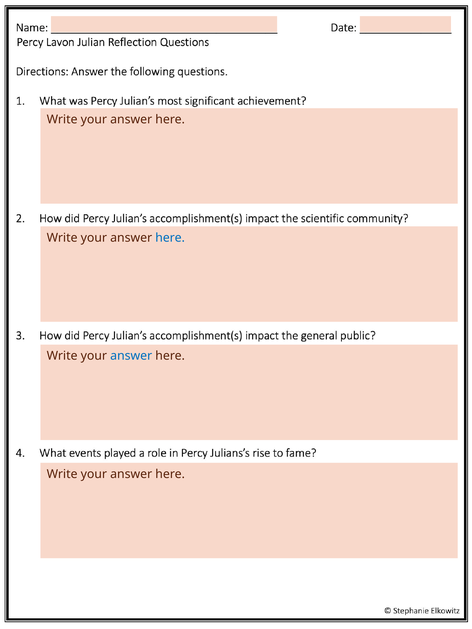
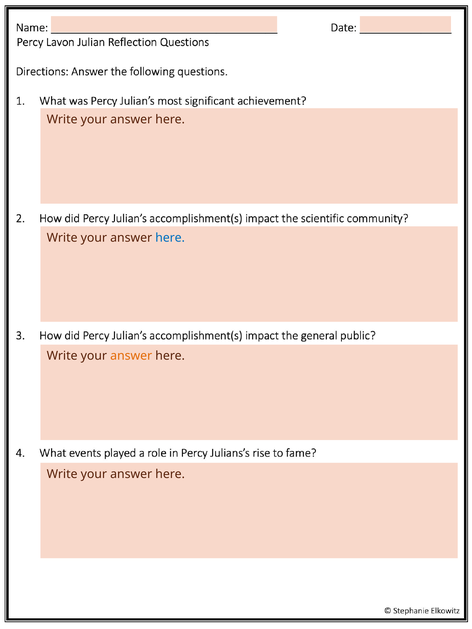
answer colour: blue -> orange (131, 356)
